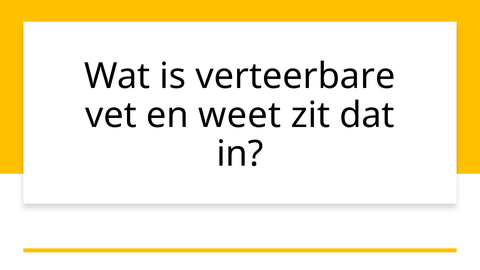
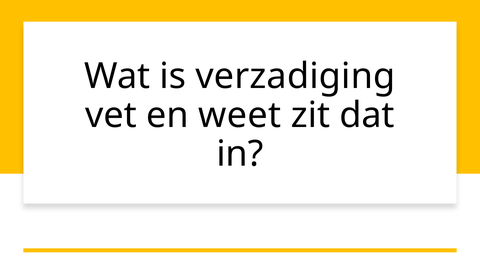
verteerbare: verteerbare -> verzadiging (295, 76)
